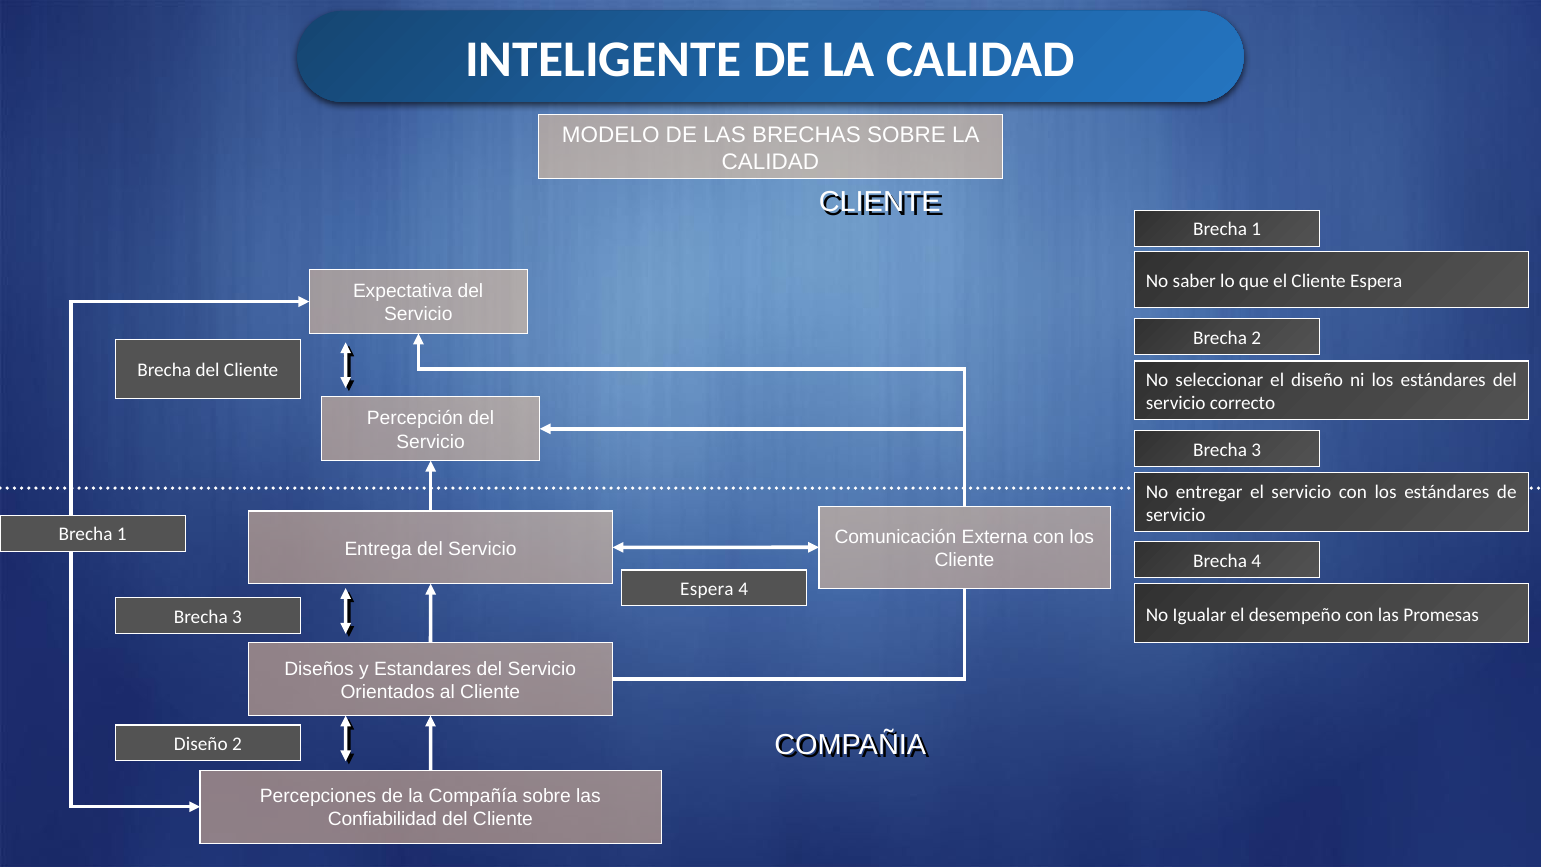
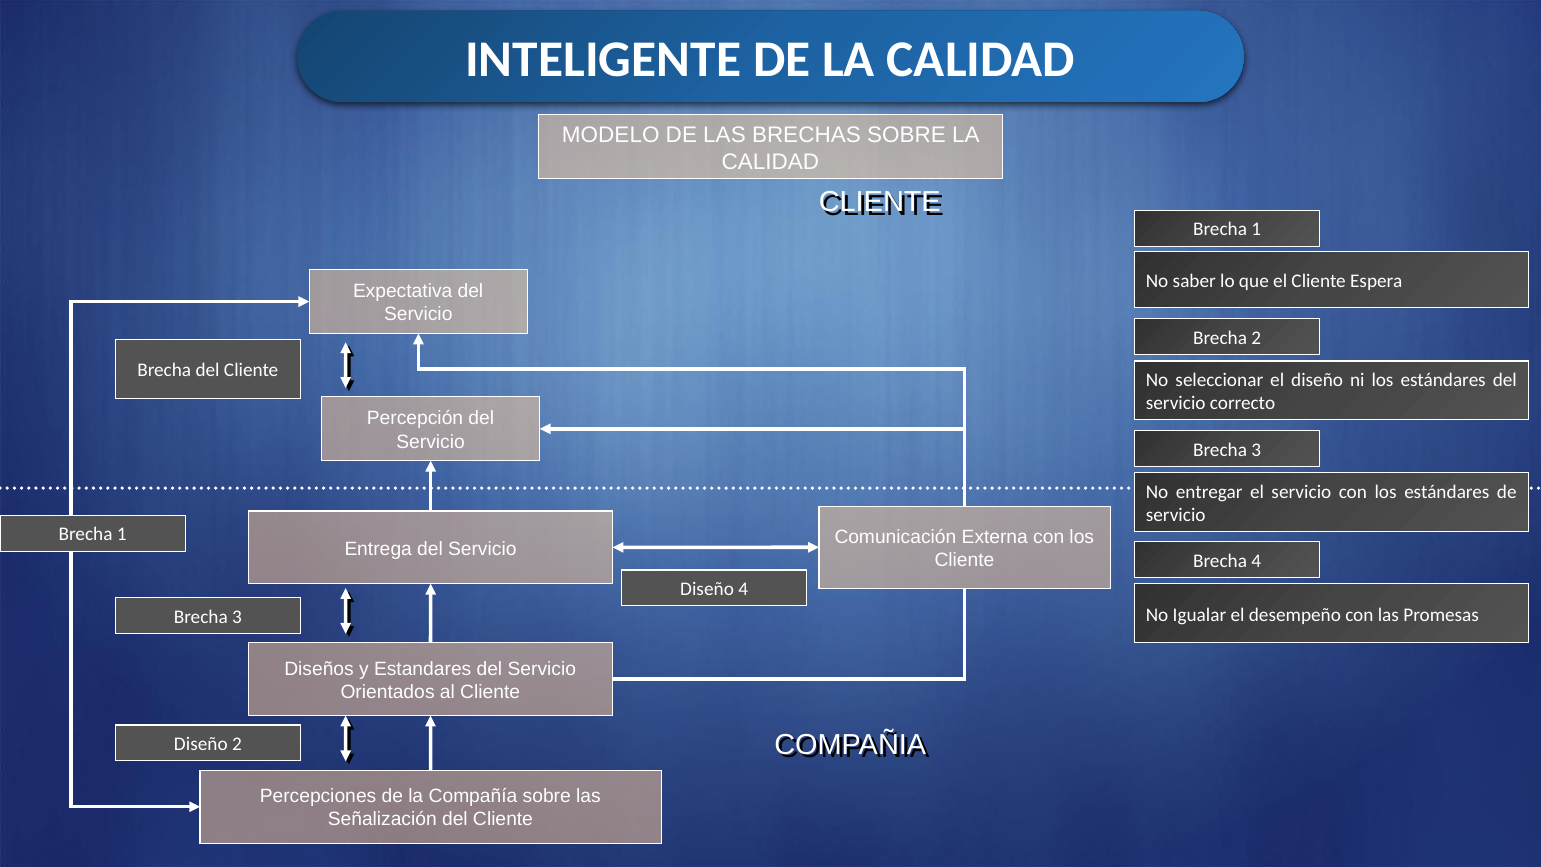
Espera: Espera -> Diseño (707, 589)
Confiabilidad: Confiabilidad -> Señalización (382, 819)
